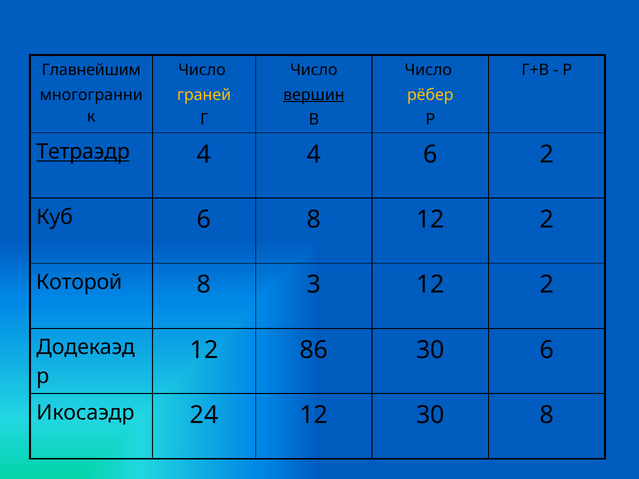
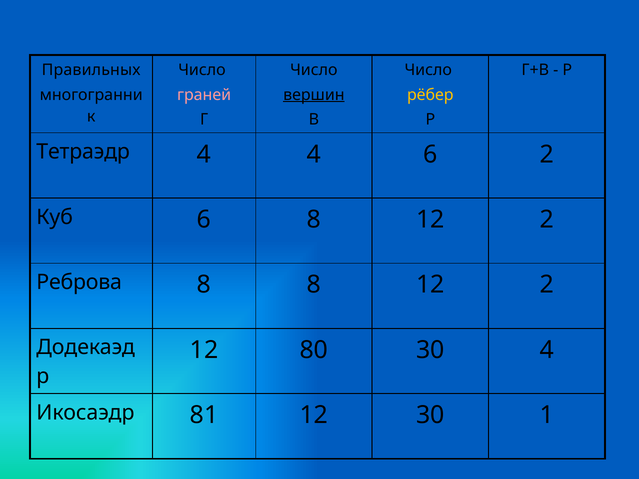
Главнейшим: Главнейшим -> Правильных (91, 70)
граней colour: yellow -> pink (204, 95)
Тетраэдр underline: present -> none (83, 152)
Которой: Которой -> Реброва (79, 282)
8 3: 3 -> 8 (314, 285)
86: 86 -> 80 (314, 350)
30 6: 6 -> 4 (547, 350)
24: 24 -> 81 (204, 415)
30 8: 8 -> 1 (547, 415)
